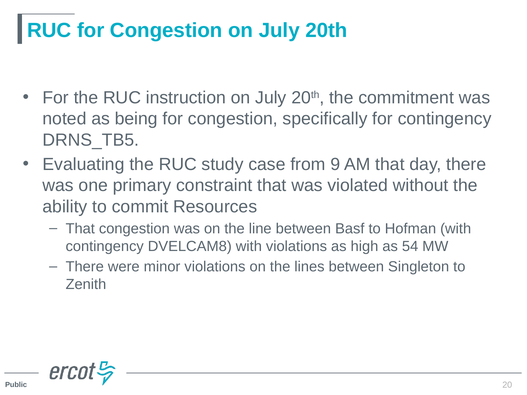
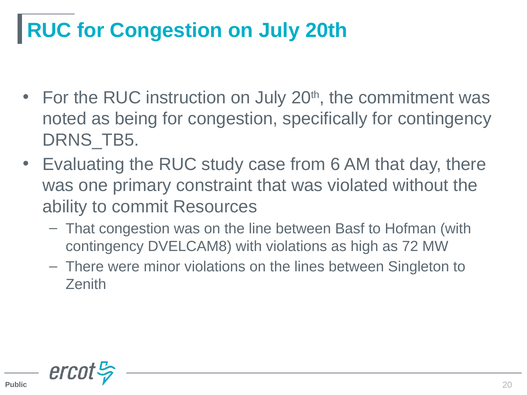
9: 9 -> 6 (335, 165)
54: 54 -> 72 (410, 246)
